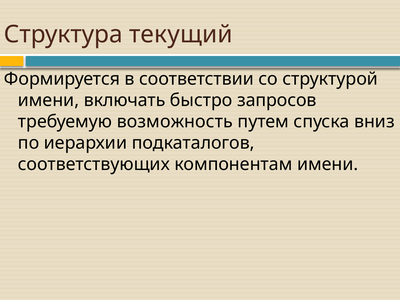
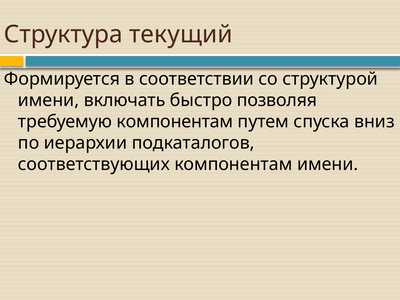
запросов: запросов -> позволяя (277, 100)
требуемую возможность: возможность -> компонентам (175, 122)
